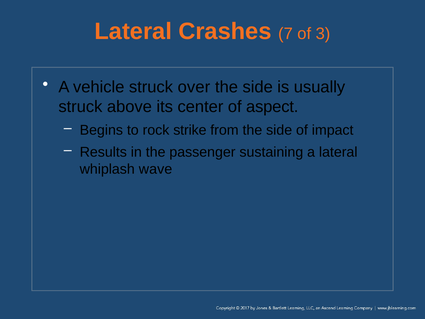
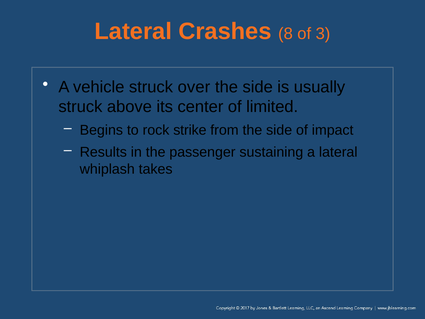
7: 7 -> 8 (285, 34)
aspect: aspect -> limited (272, 107)
wave: wave -> takes (156, 169)
